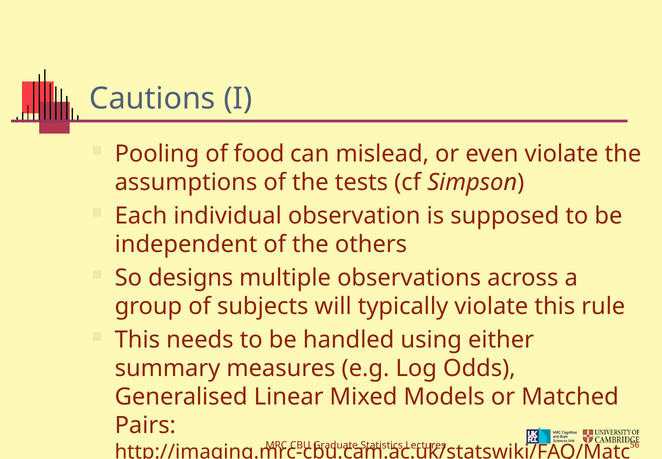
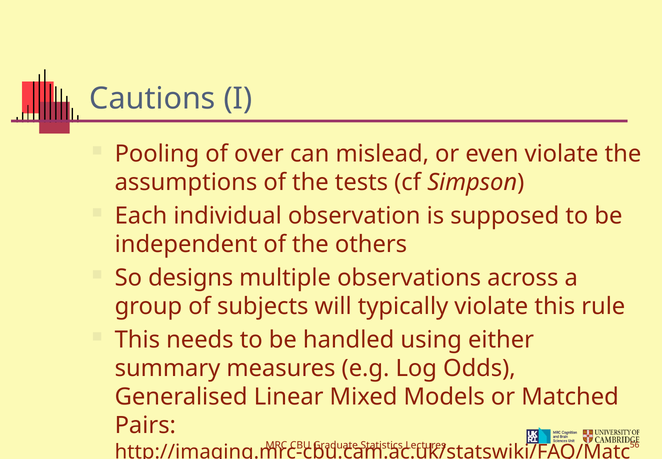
food: food -> over (259, 154)
